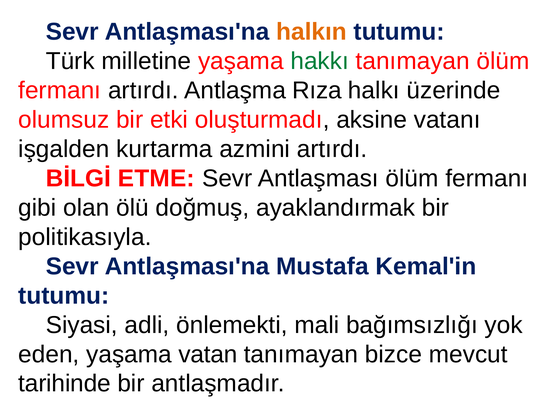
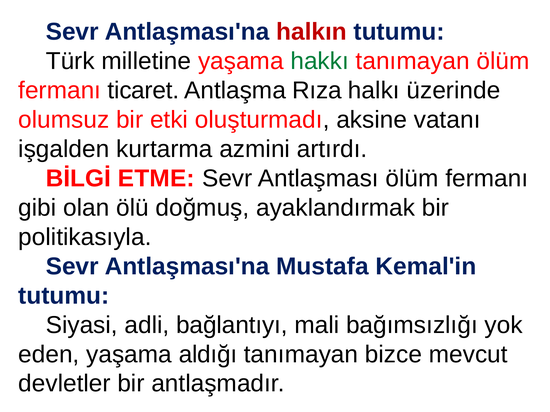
halkın colour: orange -> red (312, 32)
fermanı artırdı: artırdı -> ticaret (143, 91)
önlemekti: önlemekti -> bağlantıyı (232, 325)
vatan: vatan -> aldığı (208, 355)
tarihinde: tarihinde -> devletler (64, 384)
